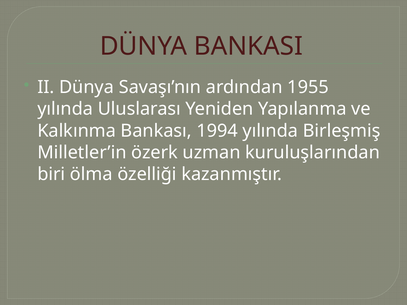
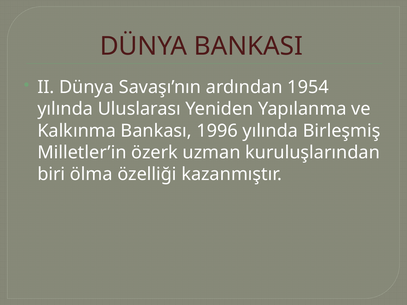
1955: 1955 -> 1954 (308, 87)
1994: 1994 -> 1996 (217, 131)
